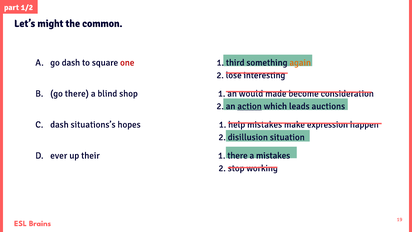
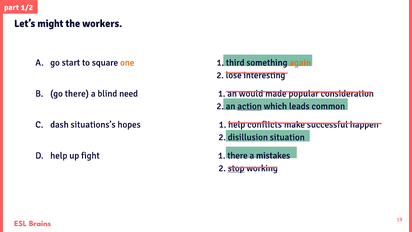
common: common -> workers (102, 23)
go dash: dash -> start (71, 62)
one colour: red -> orange (127, 62)
shop: shop -> need (129, 93)
become: become -> popular (304, 93)
auctions: auctions -> common (328, 106)
help mistakes: mistakes -> conflicts (265, 124)
expression: expression -> successful (327, 124)
ever: ever -> help (59, 155)
their: their -> fight (90, 155)
stop underline: none -> present (236, 168)
